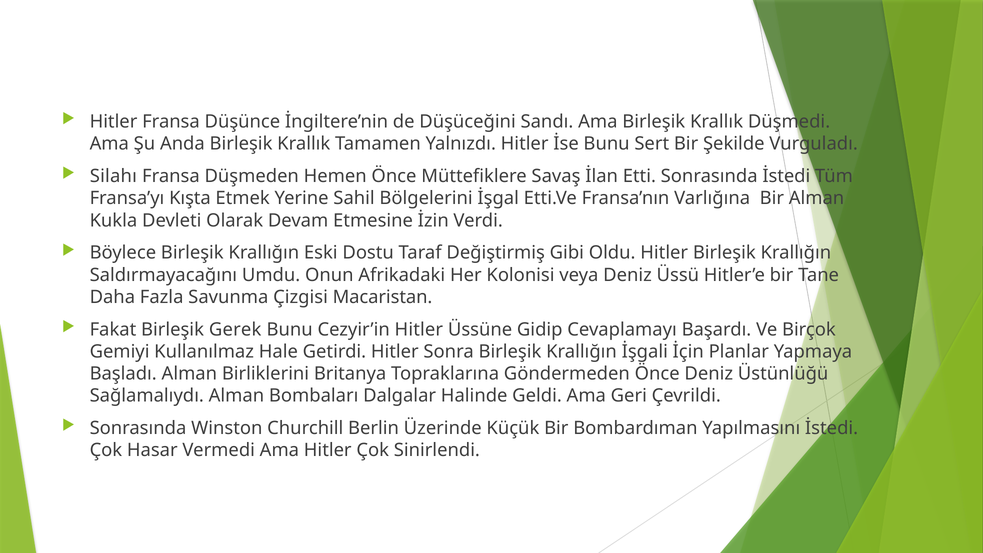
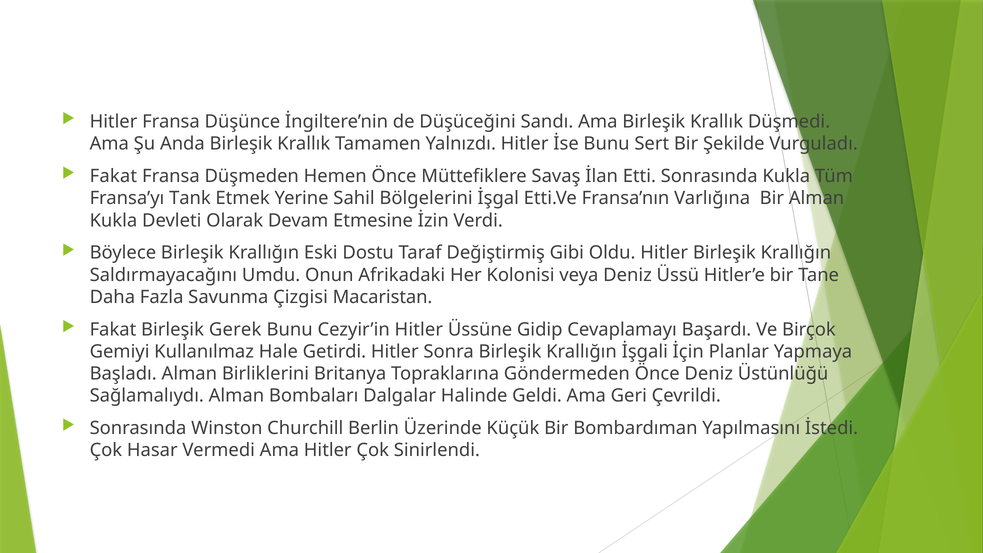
Silahı: Silahı -> Fakat (113, 176)
Sonrasında İstedi: İstedi -> Kukla (786, 176)
Kışta: Kışta -> Tank (190, 198)
